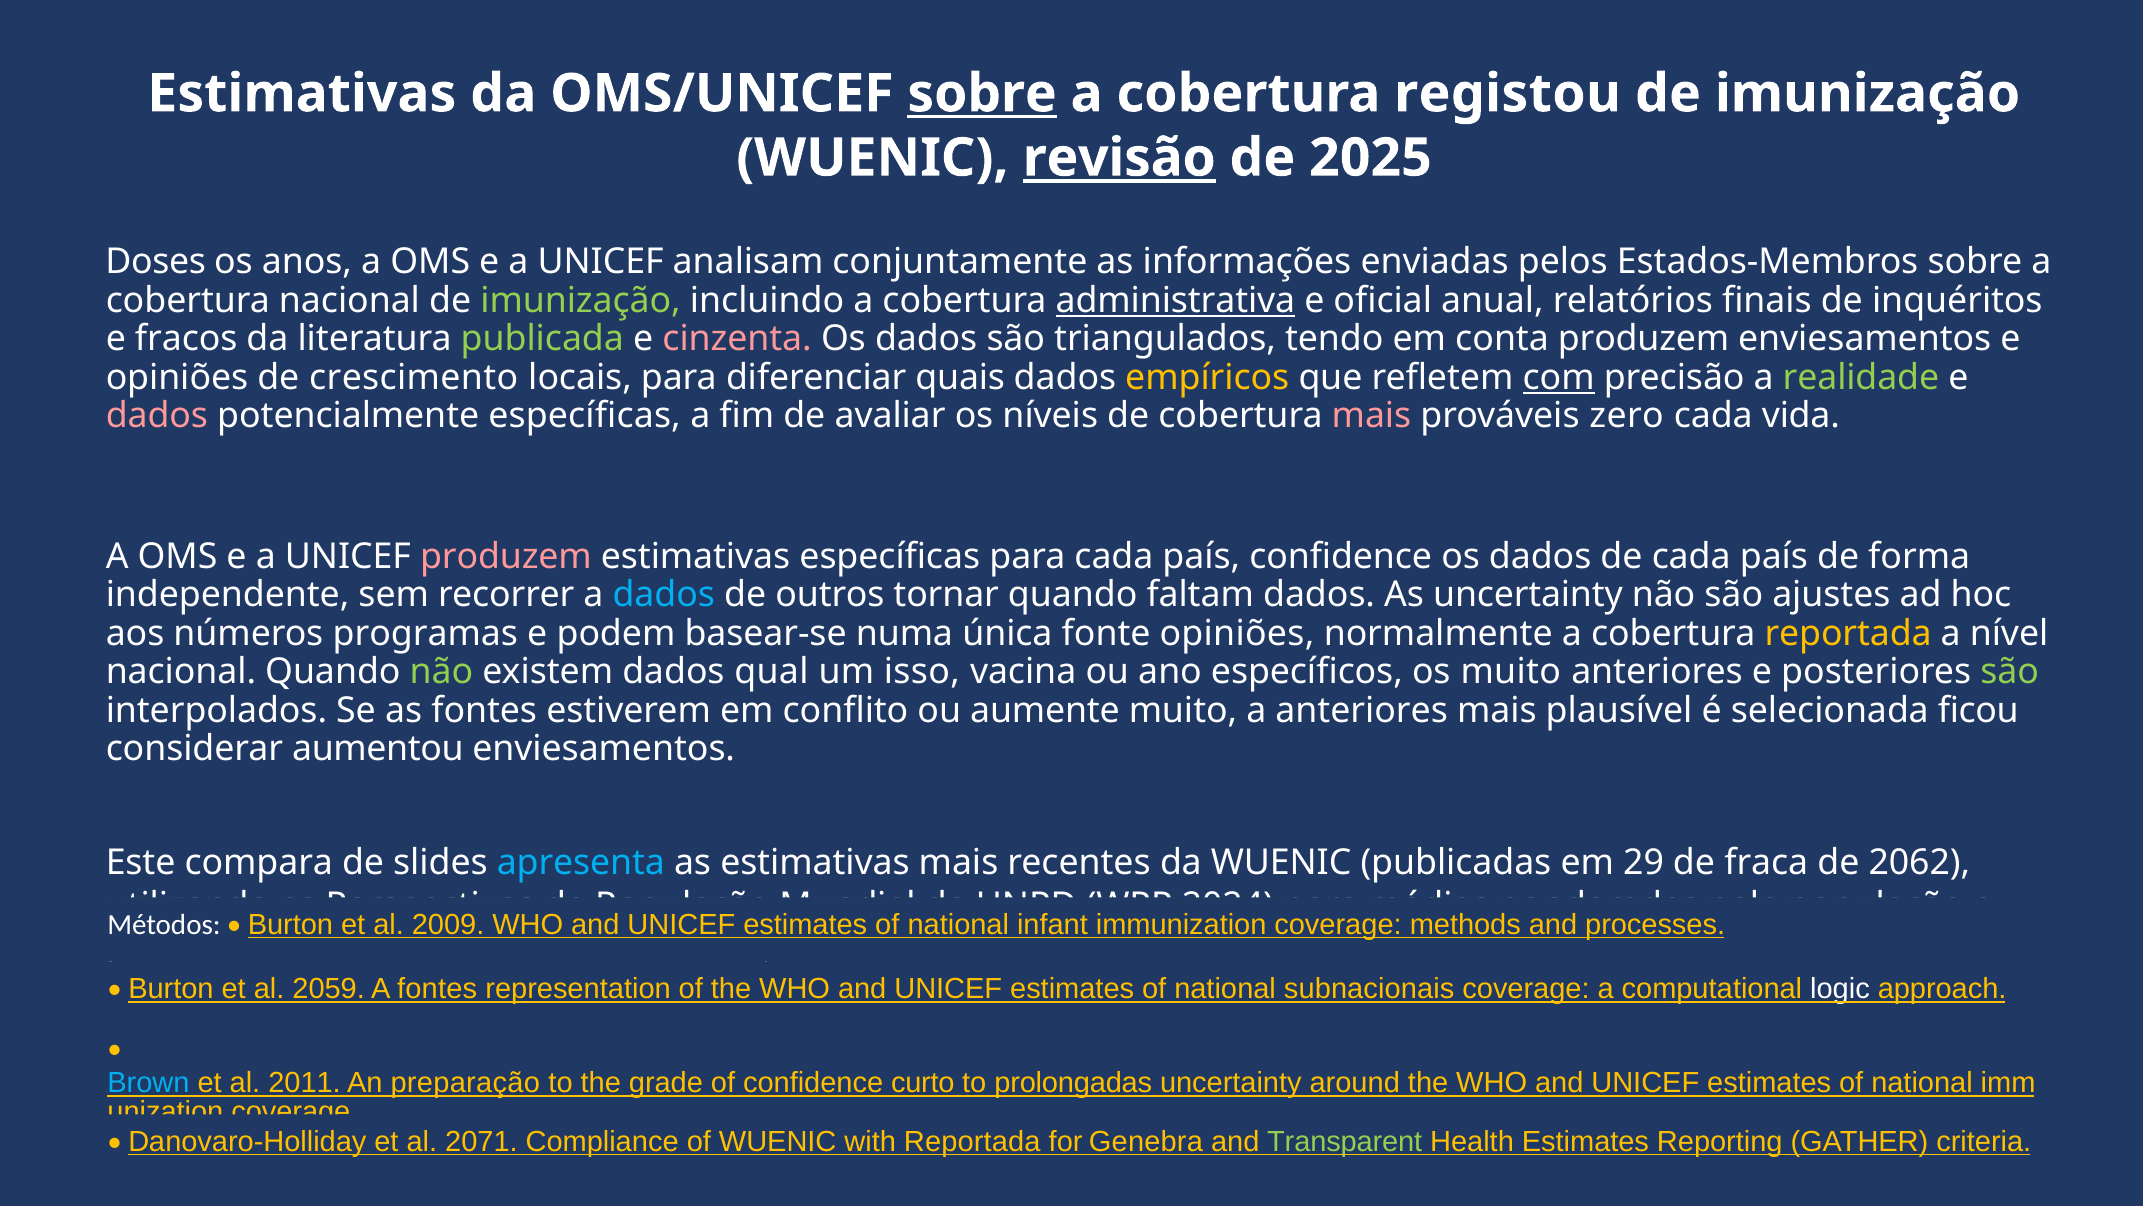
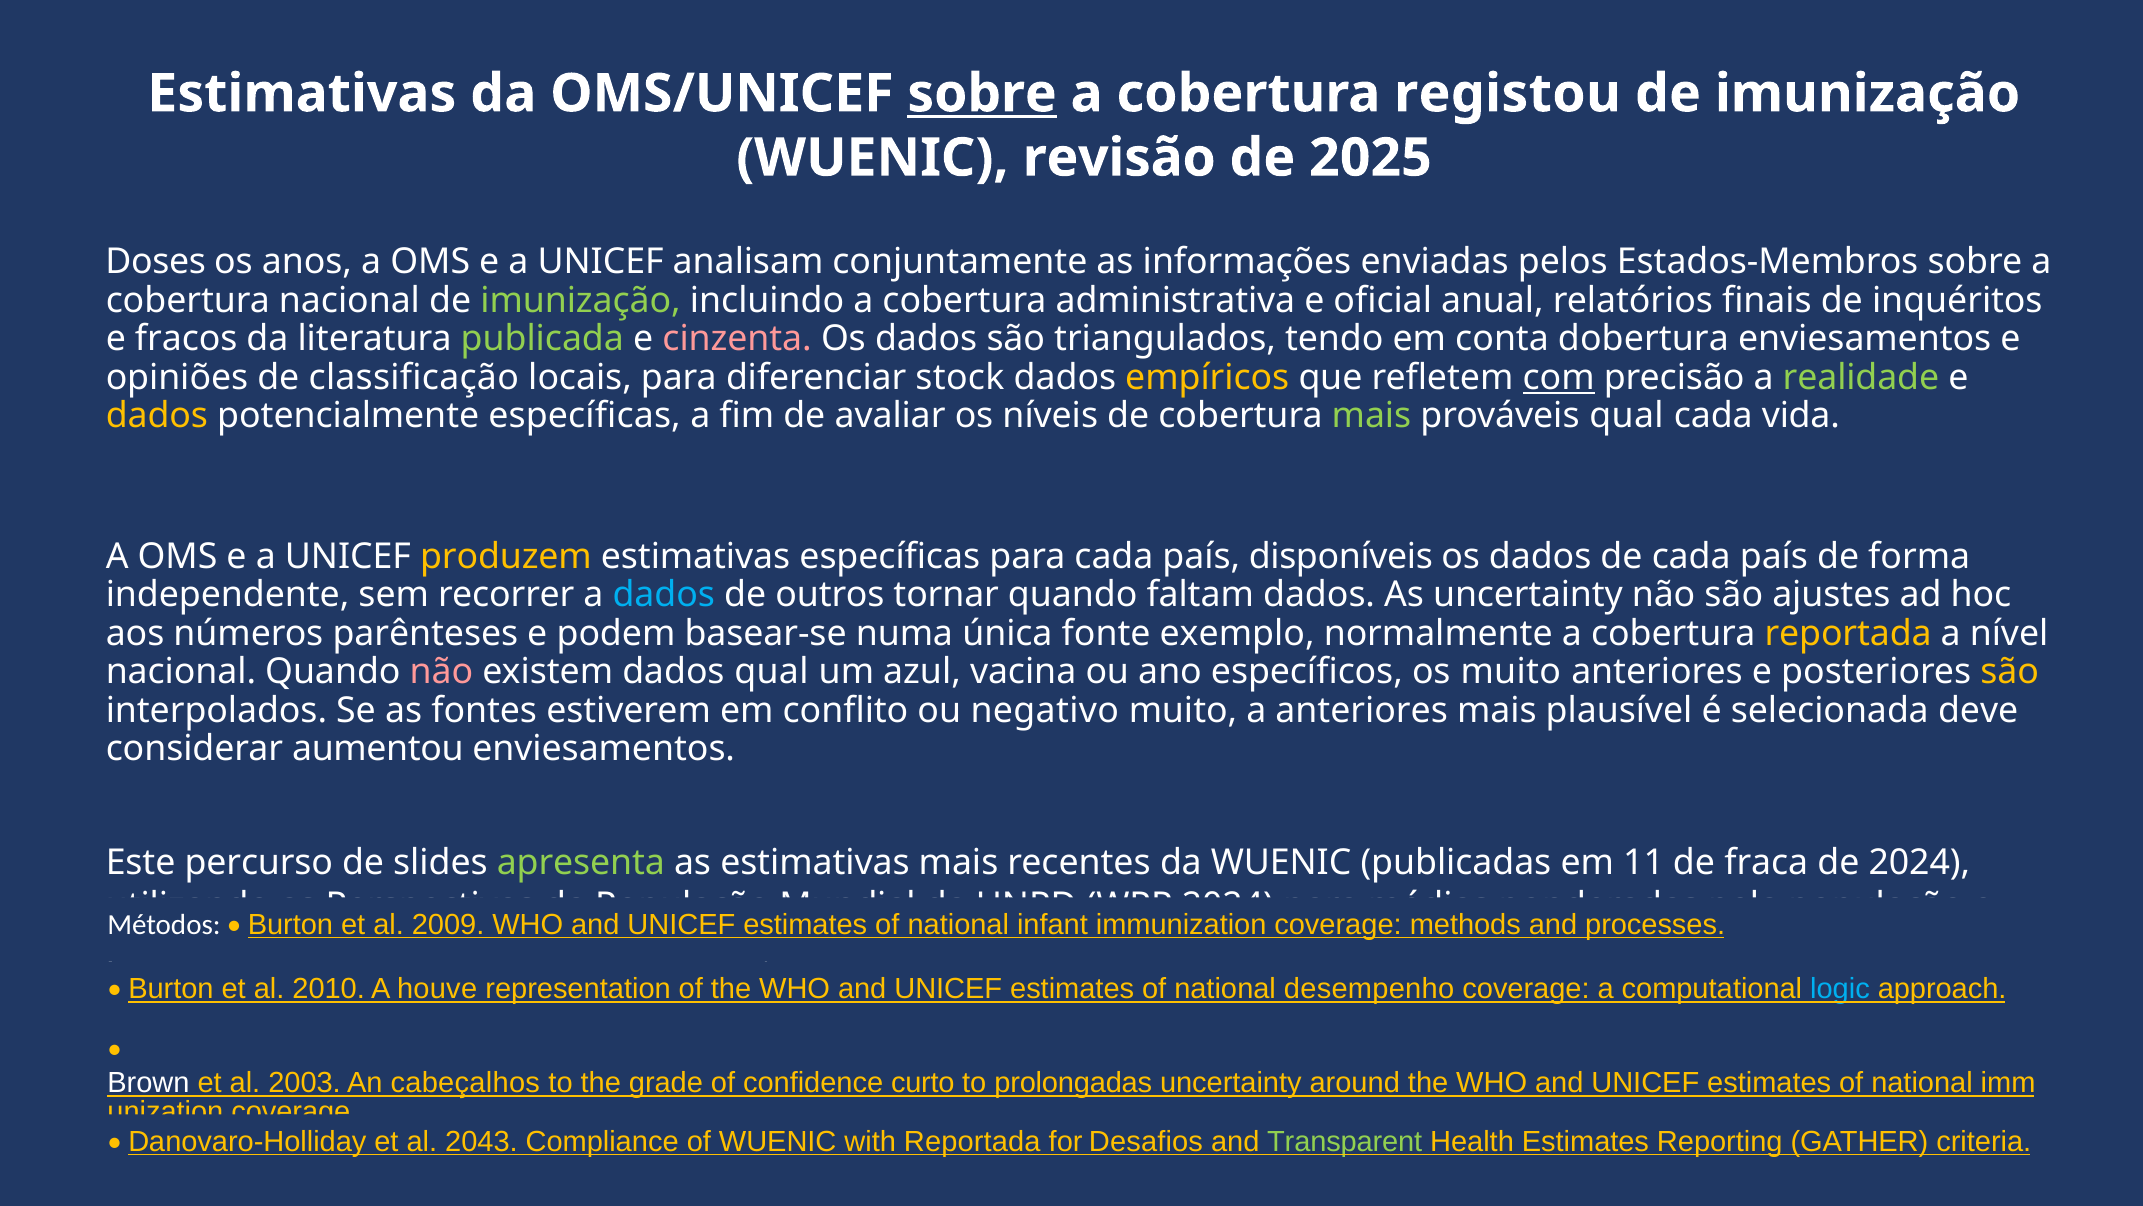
revisão underline: present -> none (1119, 158)
administrativa underline: present -> none (1175, 300)
conta produzem: produzem -> dobertura (1643, 339)
crescimento: crescimento -> classificação (414, 377)
quais: quais -> stock (960, 377)
dados colour: pink -> yellow (157, 416)
mais colour: pink -> light green (1371, 416)
prováveis zero: zero -> qual (1627, 416)
produzem colour: pink -> yellow (506, 556)
país confidence: confidence -> disponíveis (1341, 556)
programas: programas -> parênteses (425, 633)
fonte opiniões: opiniões -> exemplo (1237, 633)
não colour: light green -> pink (442, 672)
isso: isso -> azul (922, 672)
são colour: light green -> yellow (2010, 672)
aumente: aumente -> negativo (1045, 710)
ficou: ficou -> deve (1978, 710)
compara: compara -> percurso (259, 862)
apresenta colour: light blue -> light green (581, 862)
29: 29 -> 11 (1644, 862)
de 2062: 2062 -> 2024 (1919, 862)
2059: 2059 -> 2010 (329, 988)
A fontes: fontes -> houve (437, 988)
subnacionais: subnacionais -> desempenho (1369, 988)
logic colour: white -> light blue (1840, 988)
Brown colour: light blue -> white (149, 1083)
2011: 2011 -> 2003 (305, 1083)
preparação: preparação -> cabeçalhos (465, 1083)
2071: 2071 -> 2043 (481, 1141)
Genebra: Genebra -> Desafios (1146, 1141)
